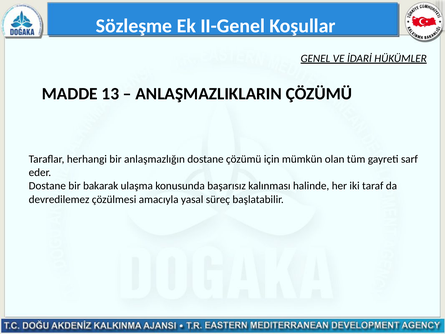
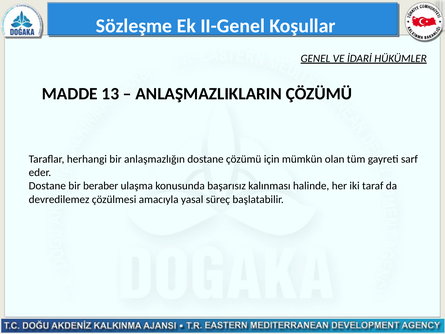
bakarak: bakarak -> beraber (101, 186)
